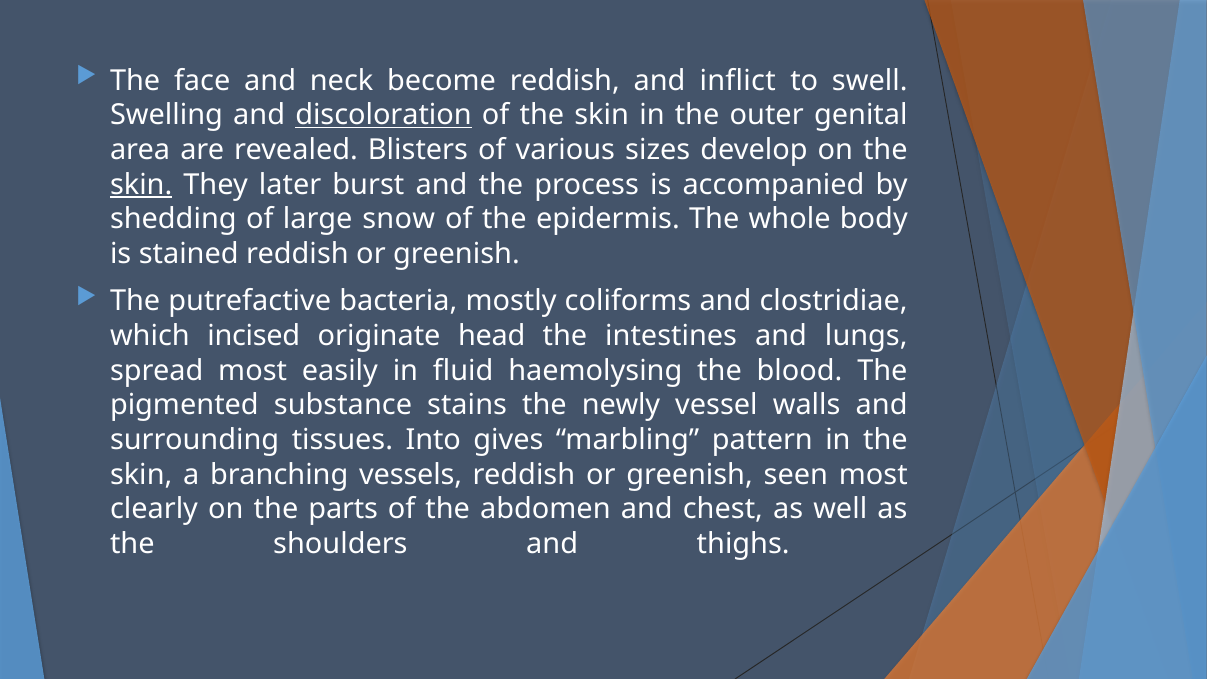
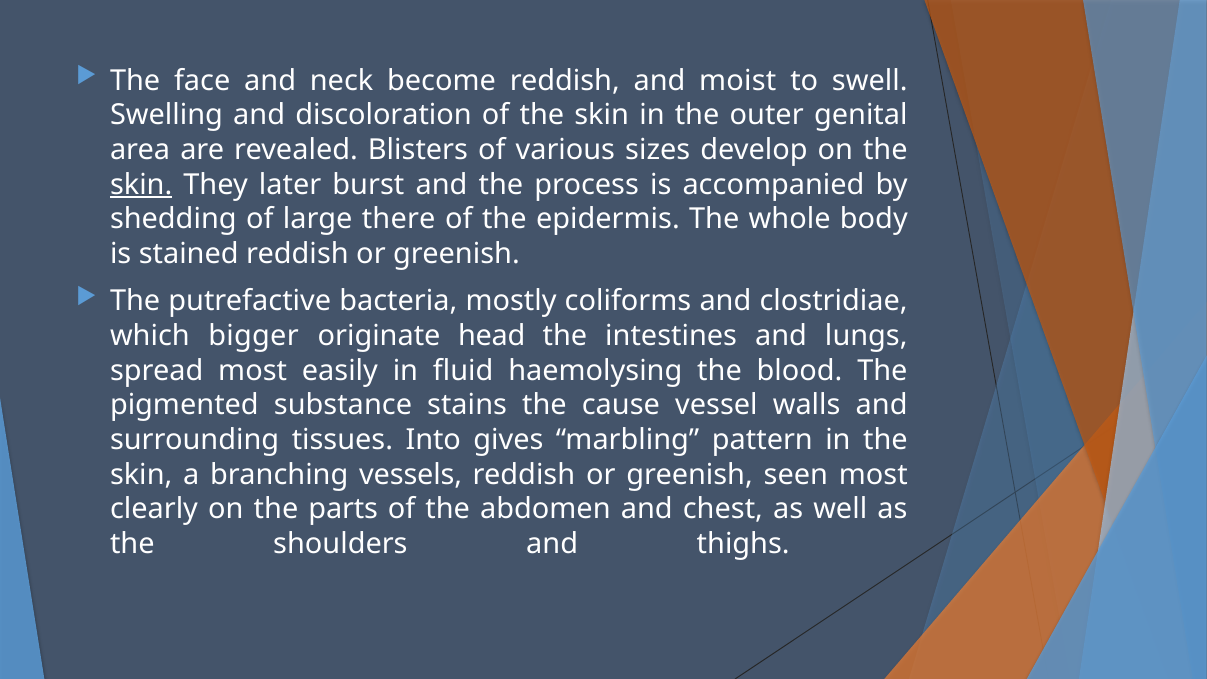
inflict: inflict -> moist (738, 80)
discoloration underline: present -> none (384, 115)
snow: snow -> there (399, 219)
incised: incised -> bigger (254, 336)
newly: newly -> cause (621, 405)
